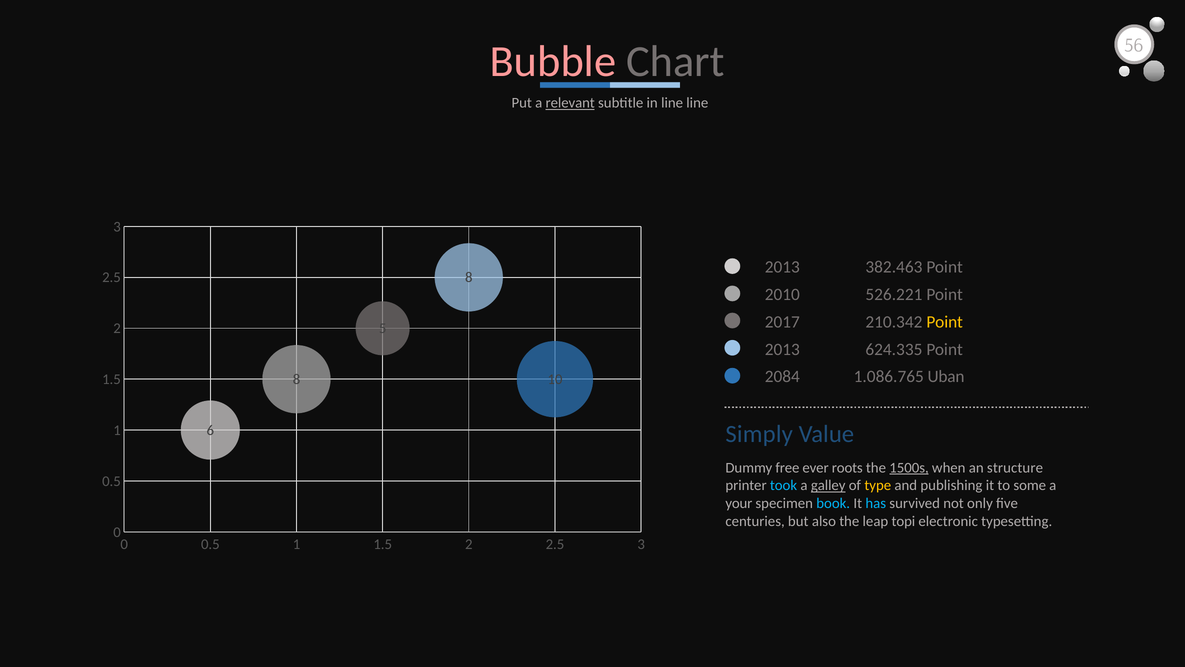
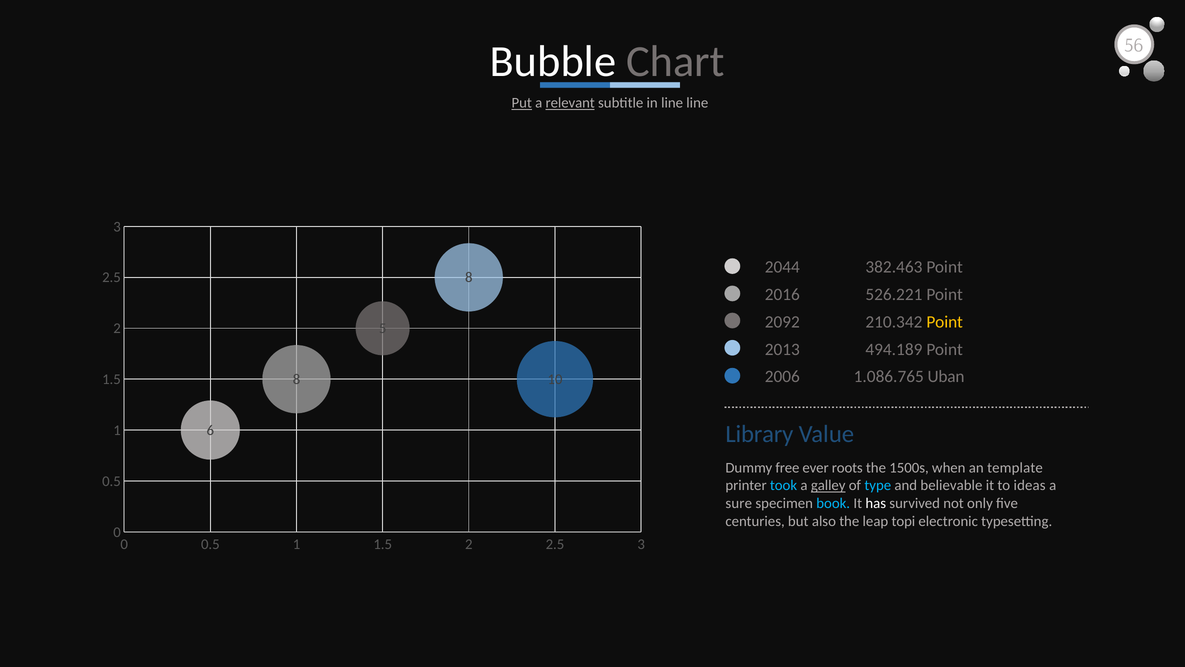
Bubble colour: pink -> white (553, 62)
Put underline: none -> present (522, 103)
2013: 2013 -> 2044 (782, 267)
2010: 2010 -> 2016 (782, 294)
2017: 2017 -> 2092 (782, 322)
624.335: 624.335 -> 494.189 (894, 349)
2084: 2084 -> 2006 (782, 376)
Simply: Simply -> Library (759, 434)
1500s underline: present -> none (909, 467)
structure: structure -> template (1015, 467)
type colour: yellow -> light blue (878, 485)
publishing: publishing -> believable (951, 485)
some: some -> ideas (1030, 485)
your: your -> sure (739, 503)
has colour: light blue -> white (876, 503)
